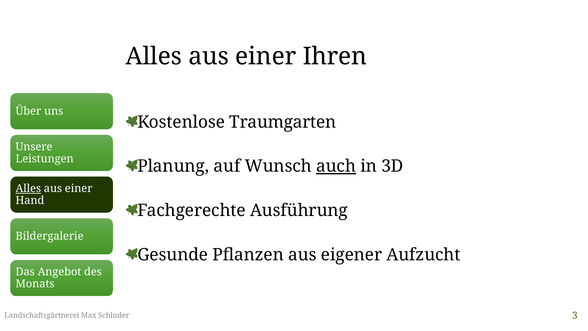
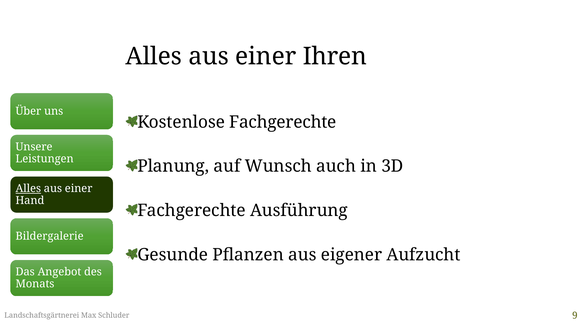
Kostenlose Traumgarten: Traumgarten -> Fachgerechte (283, 122)
auch underline: present -> none (336, 166)
3: 3 -> 9 (575, 315)
